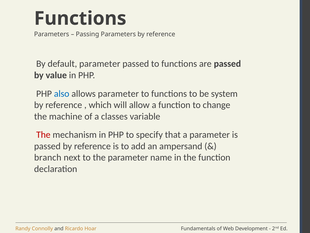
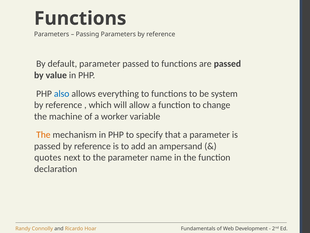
allows parameter: parameter -> everything (118, 93)
classes: classes -> worker (114, 116)
The colour: red -> orange (43, 135)
branch: branch -> quotes (48, 157)
